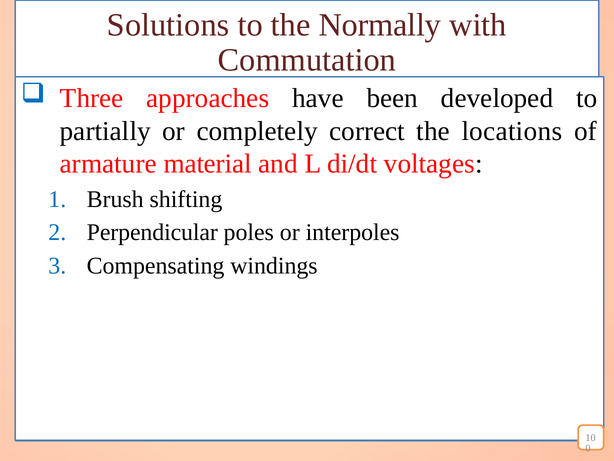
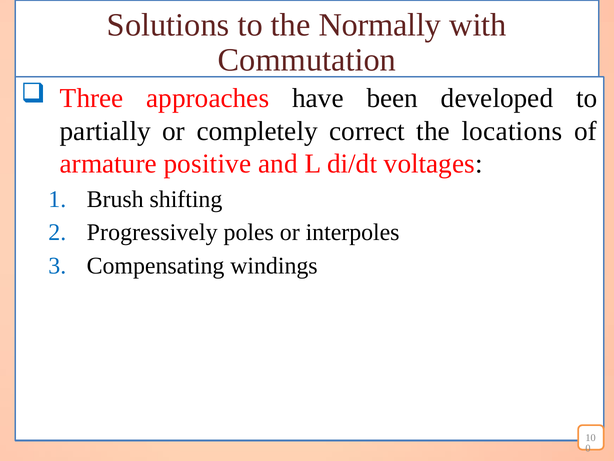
material: material -> positive (207, 164)
Perpendicular: Perpendicular -> Progressively (152, 232)
